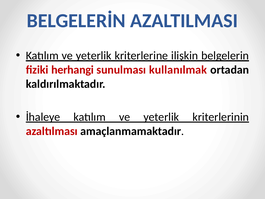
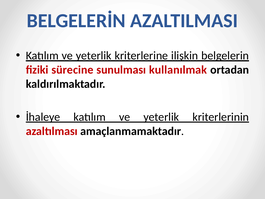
herhangi: herhangi -> sürecine (72, 70)
